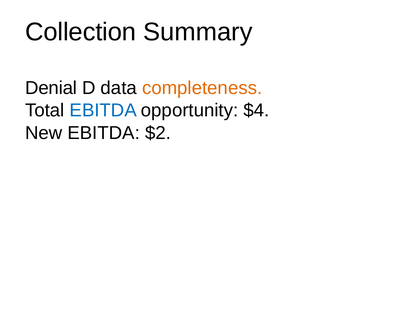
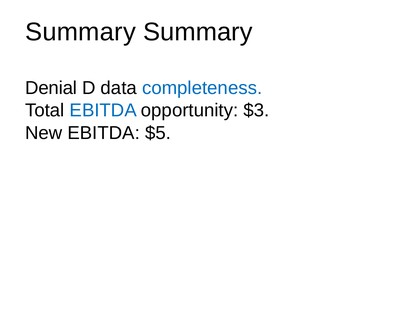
Collection: Collection -> Summary (80, 32)
completeness colour: orange -> blue (202, 88)
$4: $4 -> $3 (256, 110)
$2: $2 -> $5 (158, 133)
